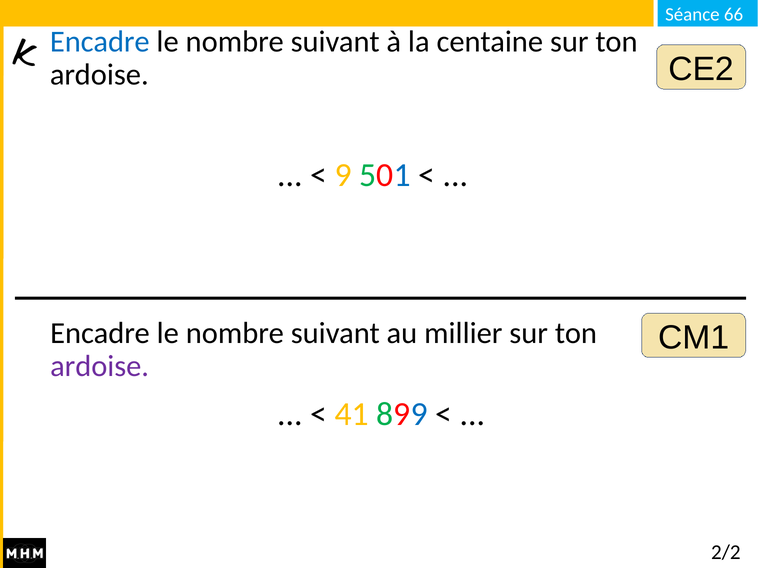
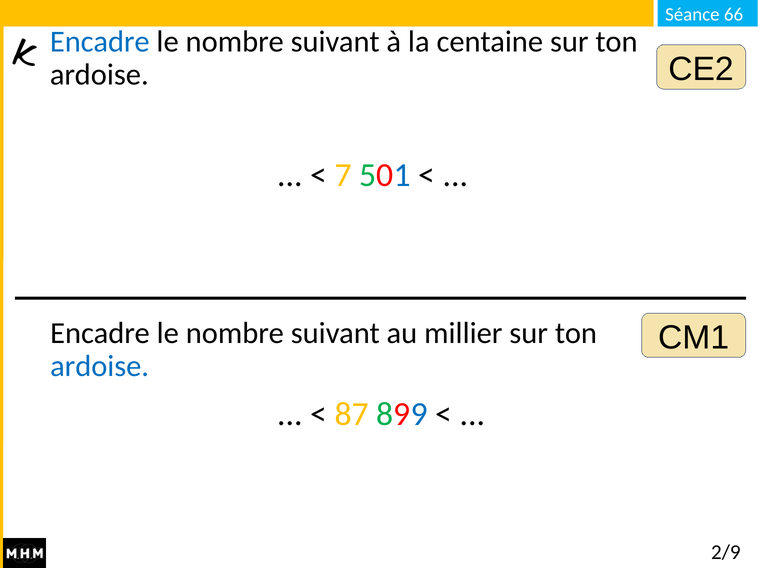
9: 9 -> 7 (343, 176)
ardoise colour: purple -> blue (100, 367)
41: 41 -> 87 (352, 414)
2/2: 2/2 -> 2/9 (726, 553)
